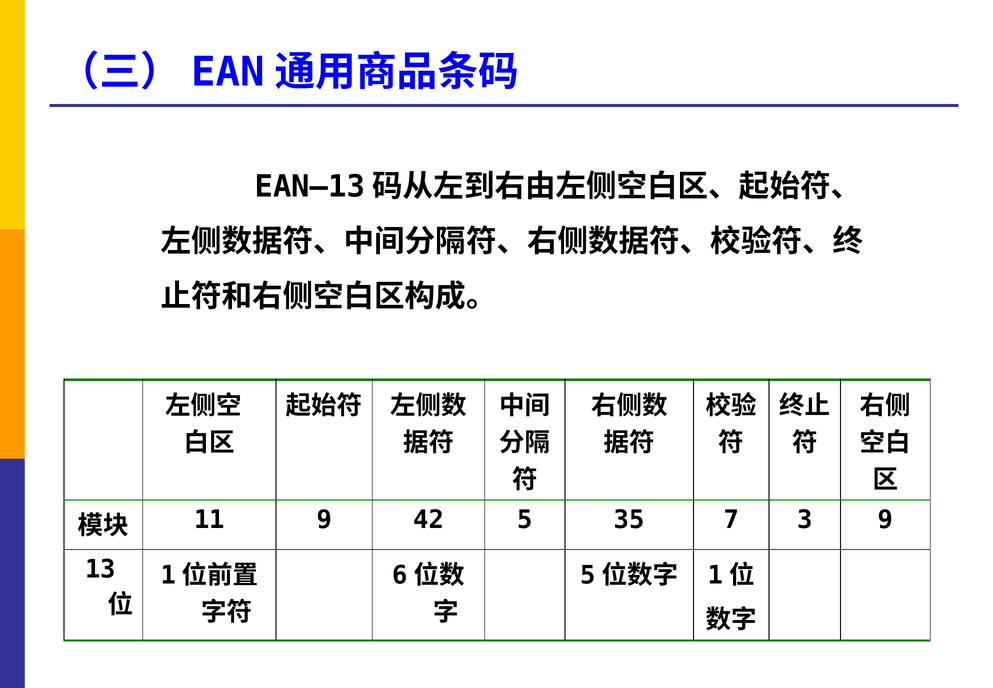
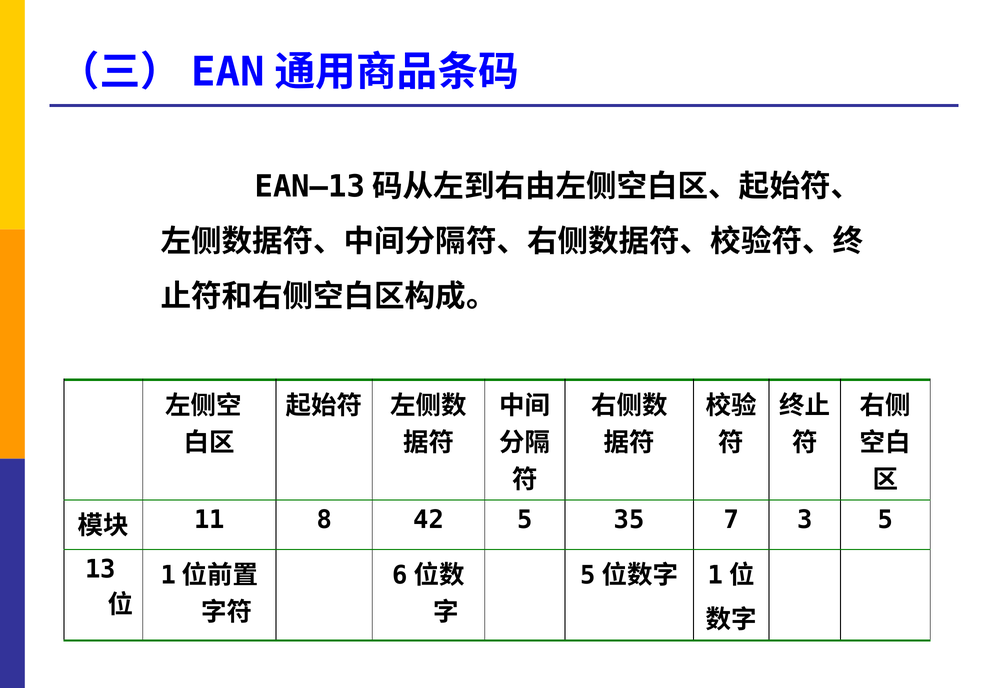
11 9: 9 -> 8 (324, 519)
3 9: 9 -> 5 (886, 519)
